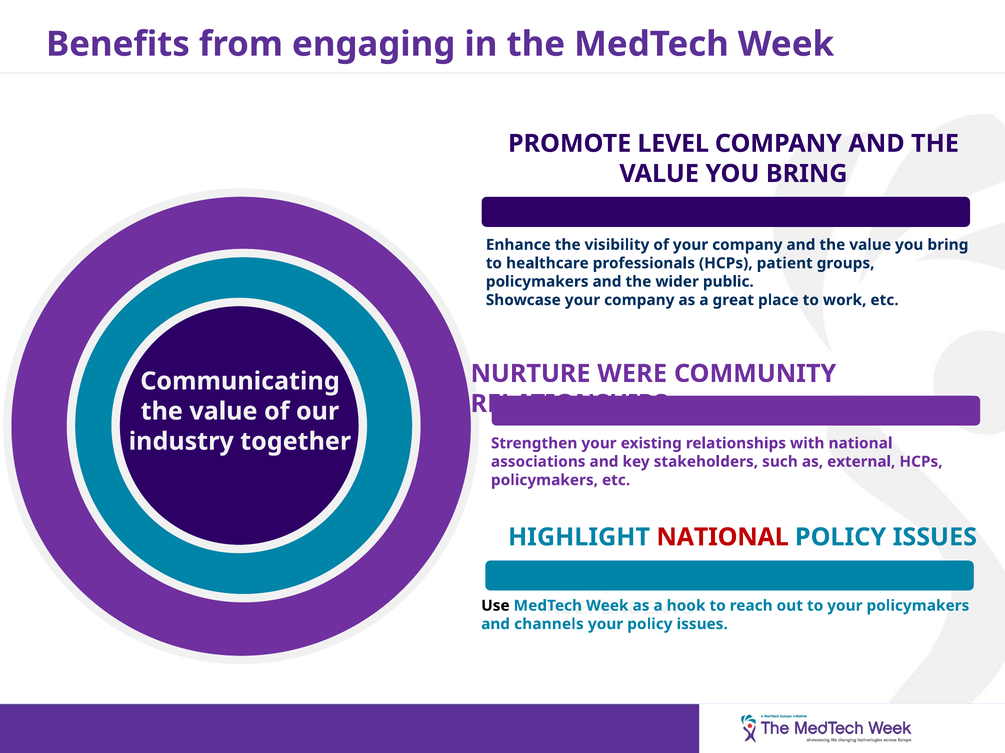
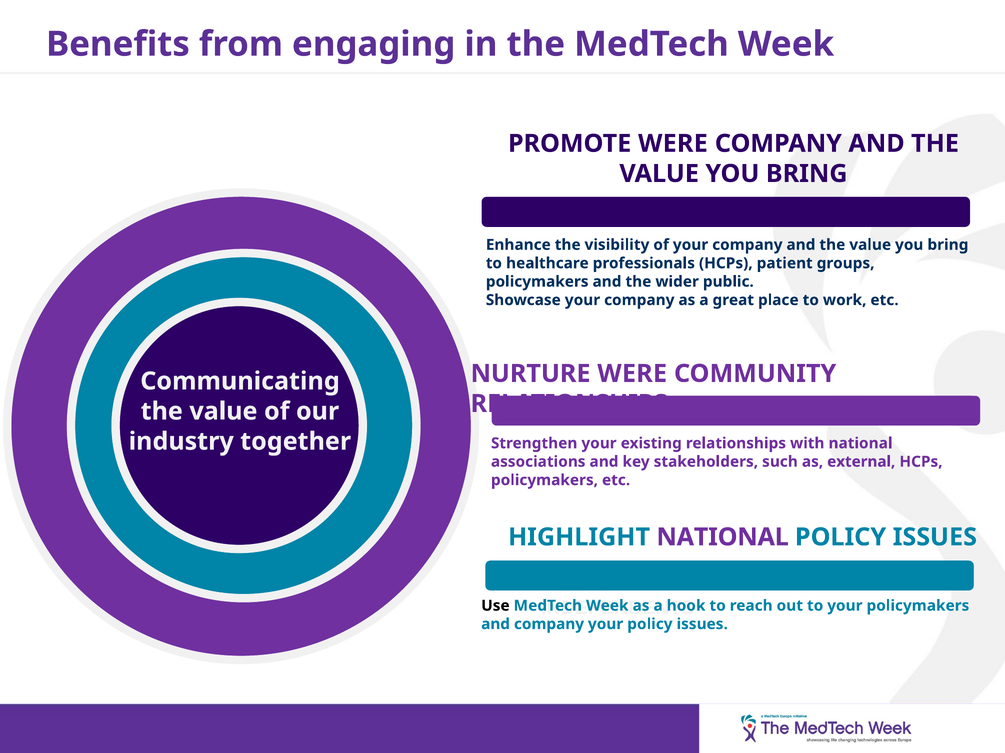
PROMOTE LEVEL: LEVEL -> WERE (673, 144)
NATIONAL colour: red -> purple (723, 538)
and channels: channels -> company (549, 625)
